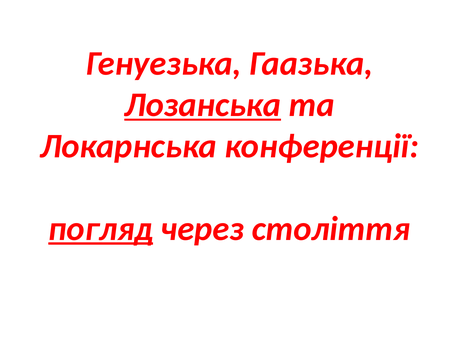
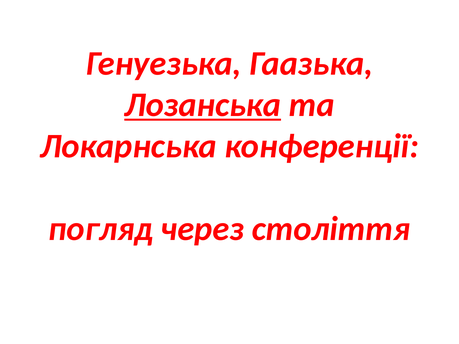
погляд underline: present -> none (101, 229)
